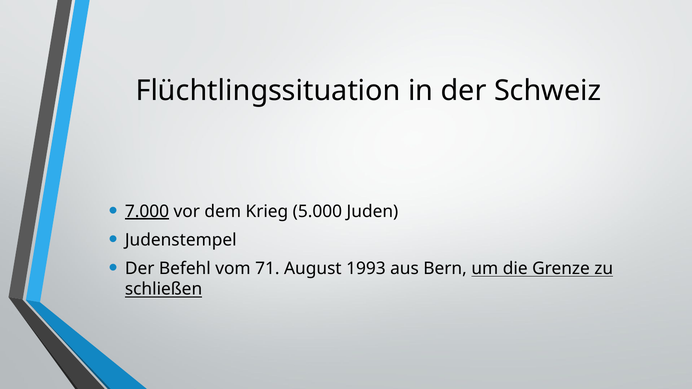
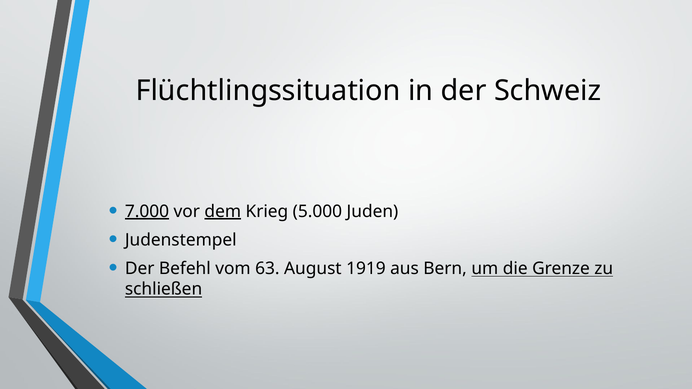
dem underline: none -> present (223, 211)
71: 71 -> 63 (267, 269)
1993: 1993 -> 1919 (366, 269)
